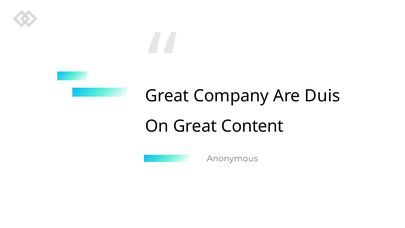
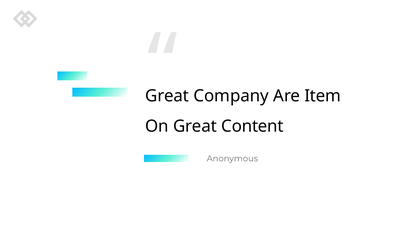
Duis: Duis -> Item (323, 96)
